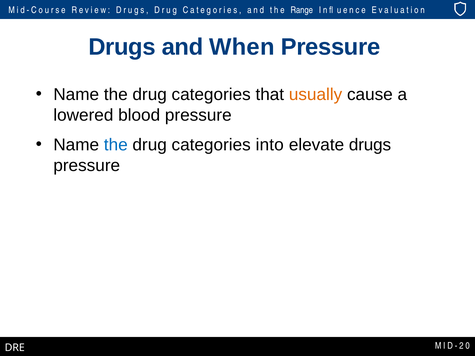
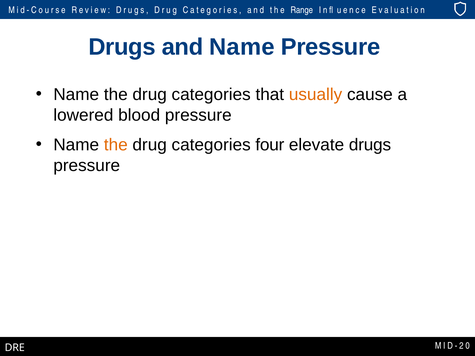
and When: When -> Name (242, 47)
the colour: blue -> orange (116, 145)
into: into -> four (270, 145)
